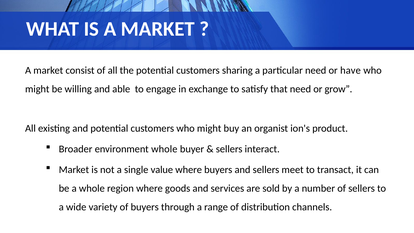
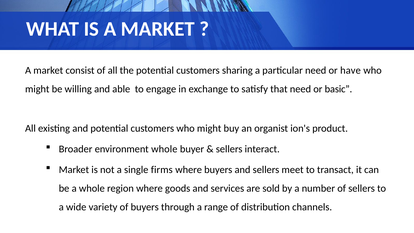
grow: grow -> basic (338, 89)
value: value -> firms (162, 170)
